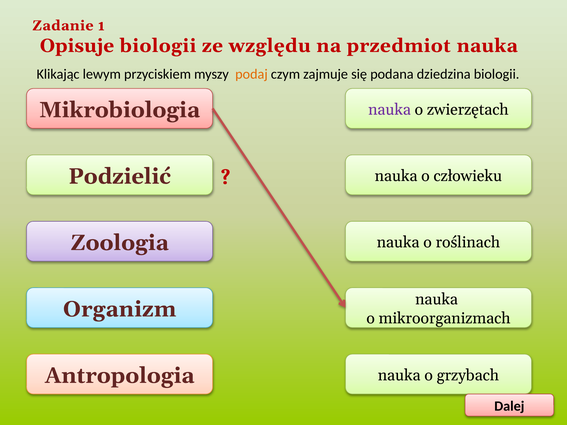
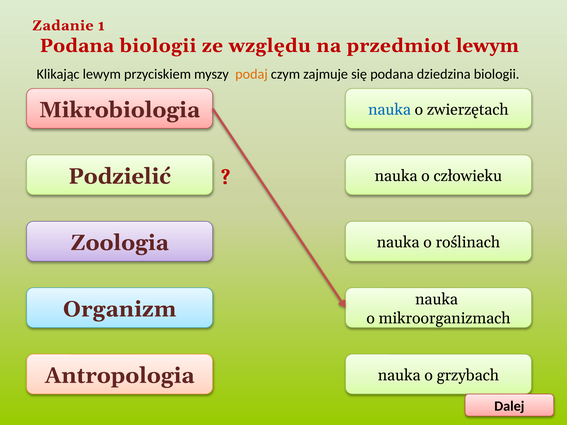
Opisuje: Opisuje -> Podana (77, 46)
przedmiot nauka: nauka -> lewym (487, 46)
nauka colour: purple -> blue (390, 110)
